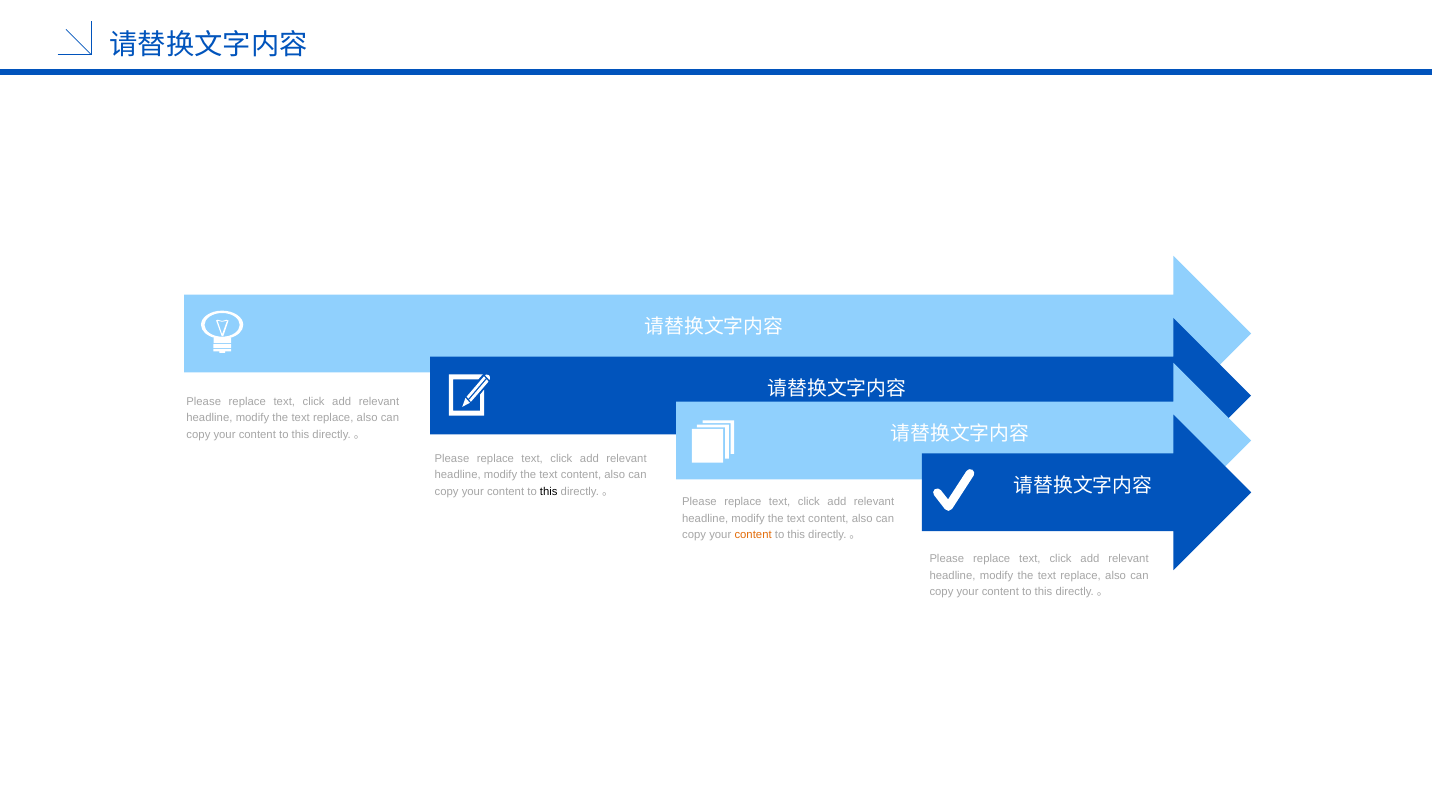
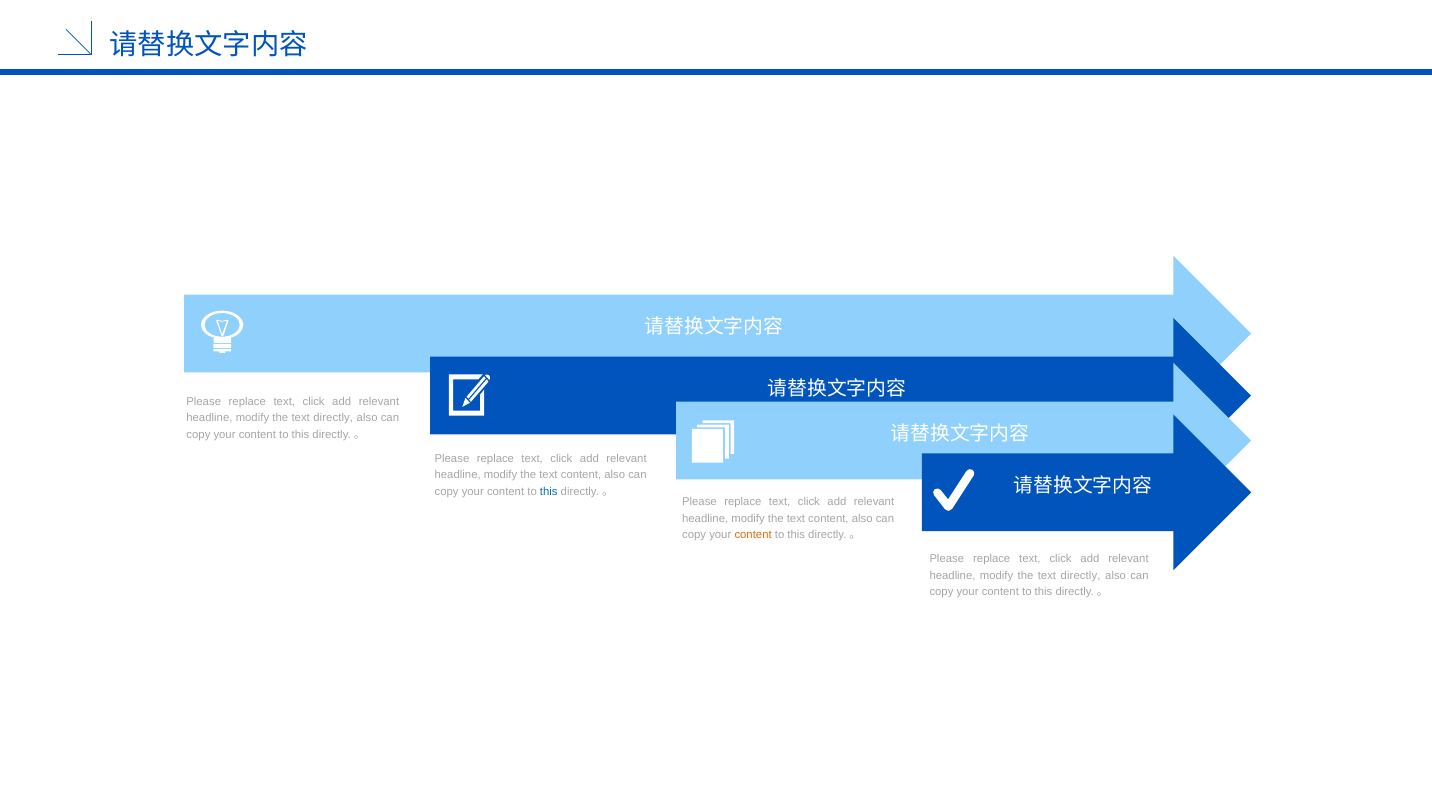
replace: replace -> directly (333, 418)
this colour: black -> blue (549, 491)
replace: replace -> directly (1081, 575)
